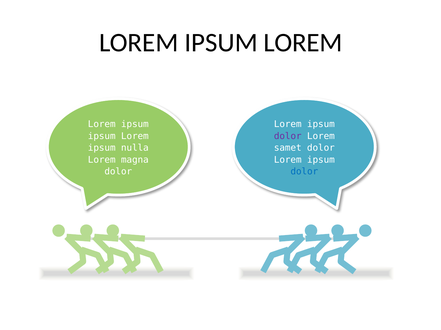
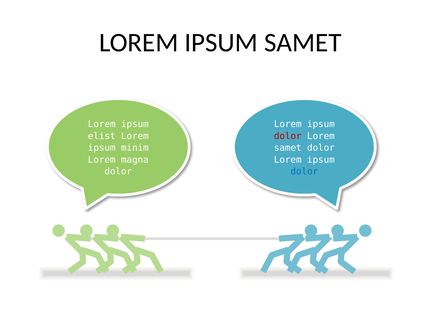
LOREM IPSUM LOREM: LOREM -> SAMET (303, 43)
ipsum: ipsum -> elist (102, 136)
dolor colour: purple -> red (288, 136)
nulla: nulla -> minim (135, 148)
